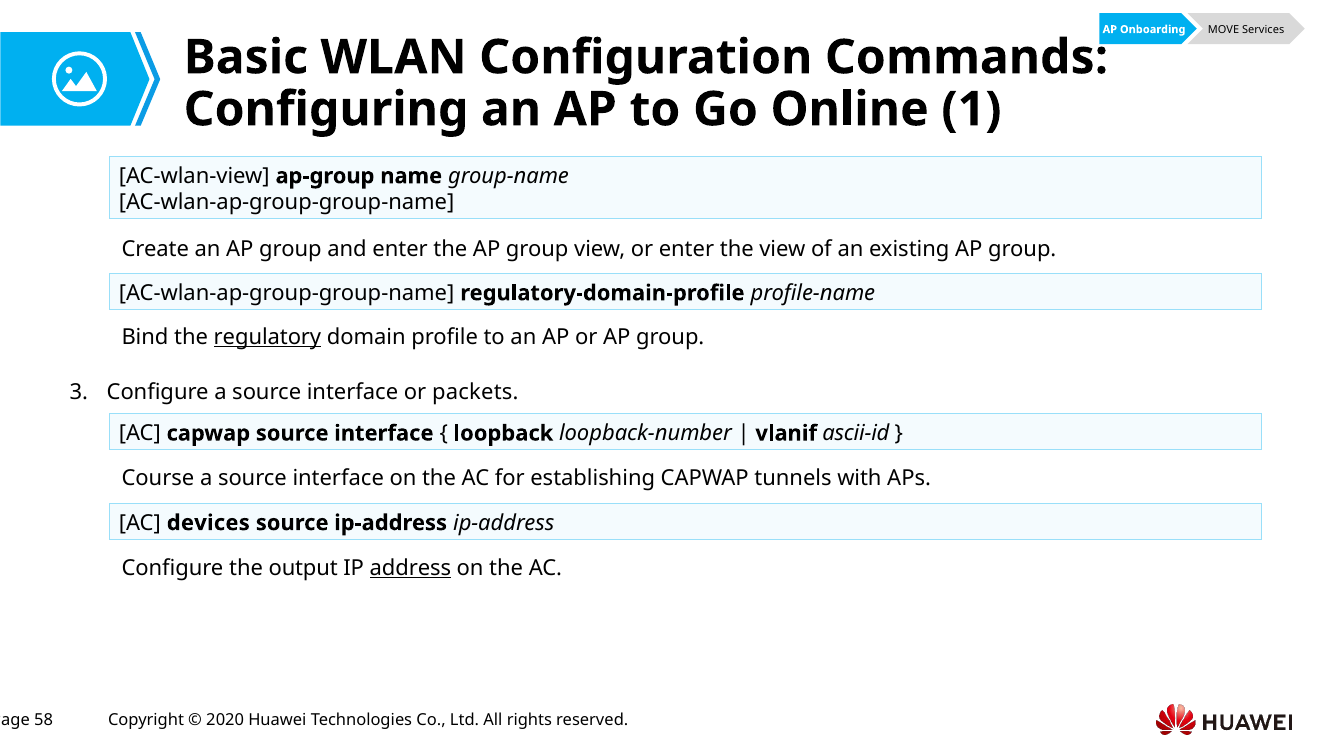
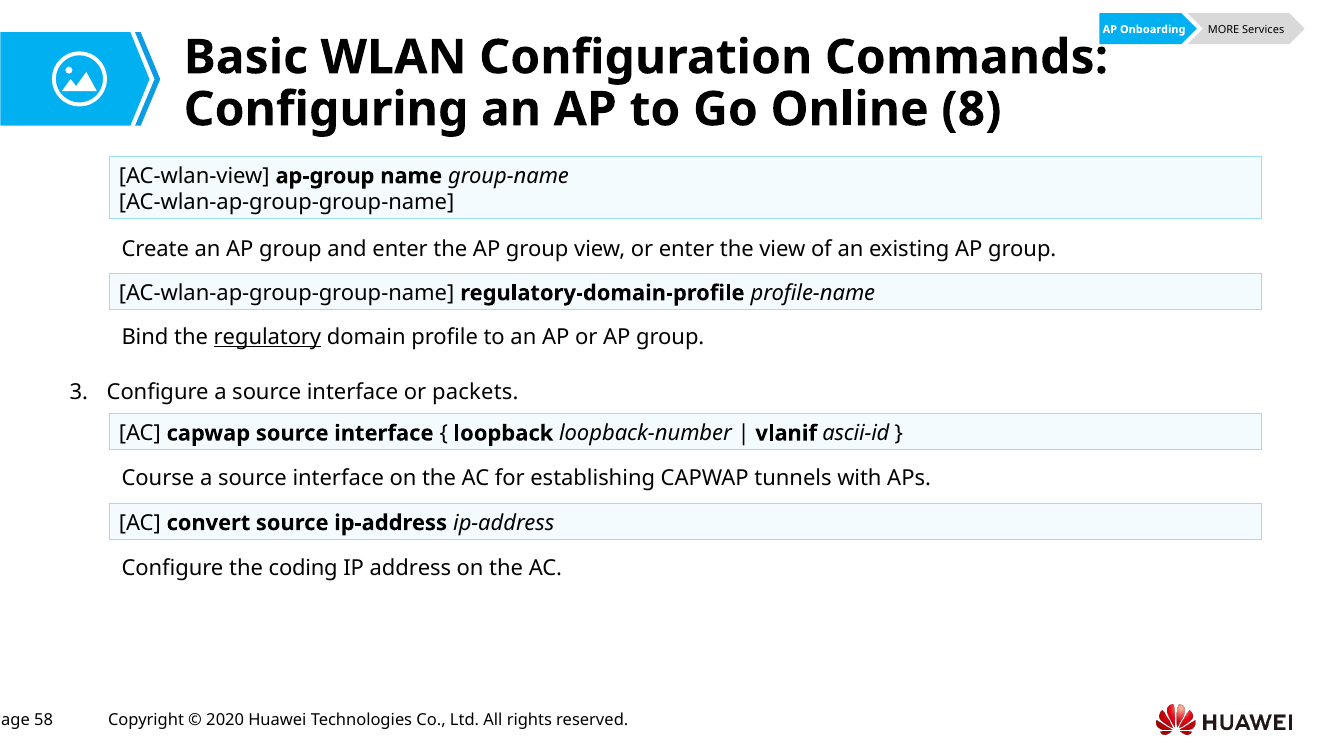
MOVE: MOVE -> MORE (1224, 29)
1: 1 -> 8 (971, 109)
devices: devices -> convert (208, 523)
output: output -> coding (303, 568)
address underline: present -> none (410, 568)
